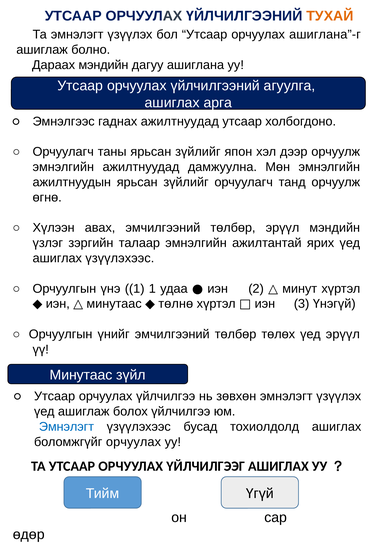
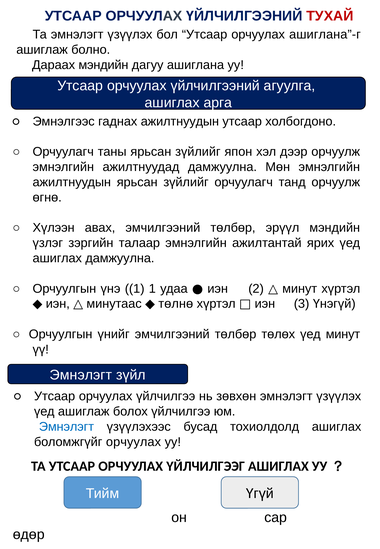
ТУХАЙ colour: orange -> red (330, 16)
гаднах ажилтнуудад: ажилтнуудад -> ажилтнуудын (180, 121)
ашиглах үзүүлэхээс: үзүүлэхээс -> дамжуулна (120, 258)
үед эрүүл: эрүүл -> минут (343, 334)
Минутаас: Минутаас -> Эмнэлэгт (81, 375)
